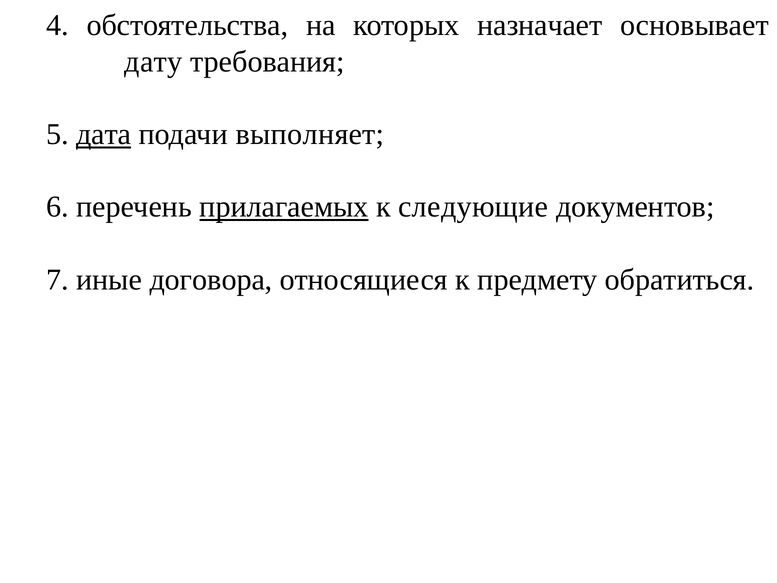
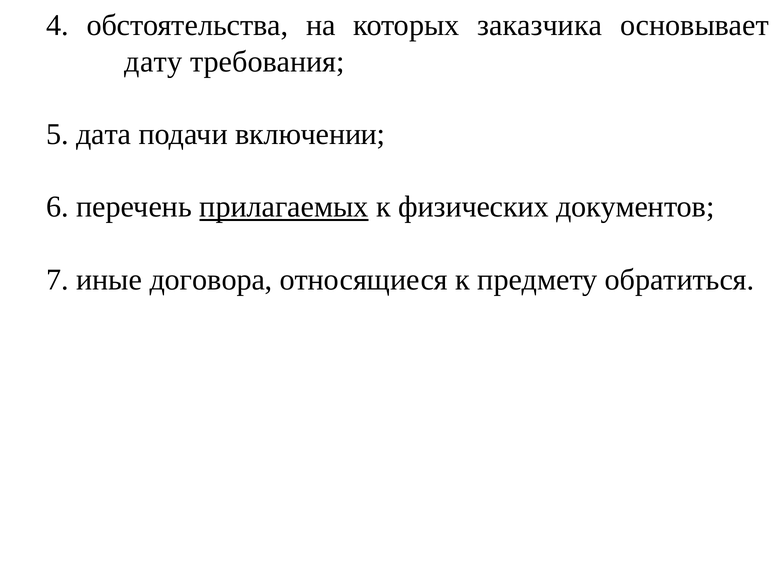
назначает: назначает -> заказчика (540, 25)
дата underline: present -> none (104, 134)
выполняет: выполняет -> включении (310, 134)
следующие: следующие -> физических (474, 207)
